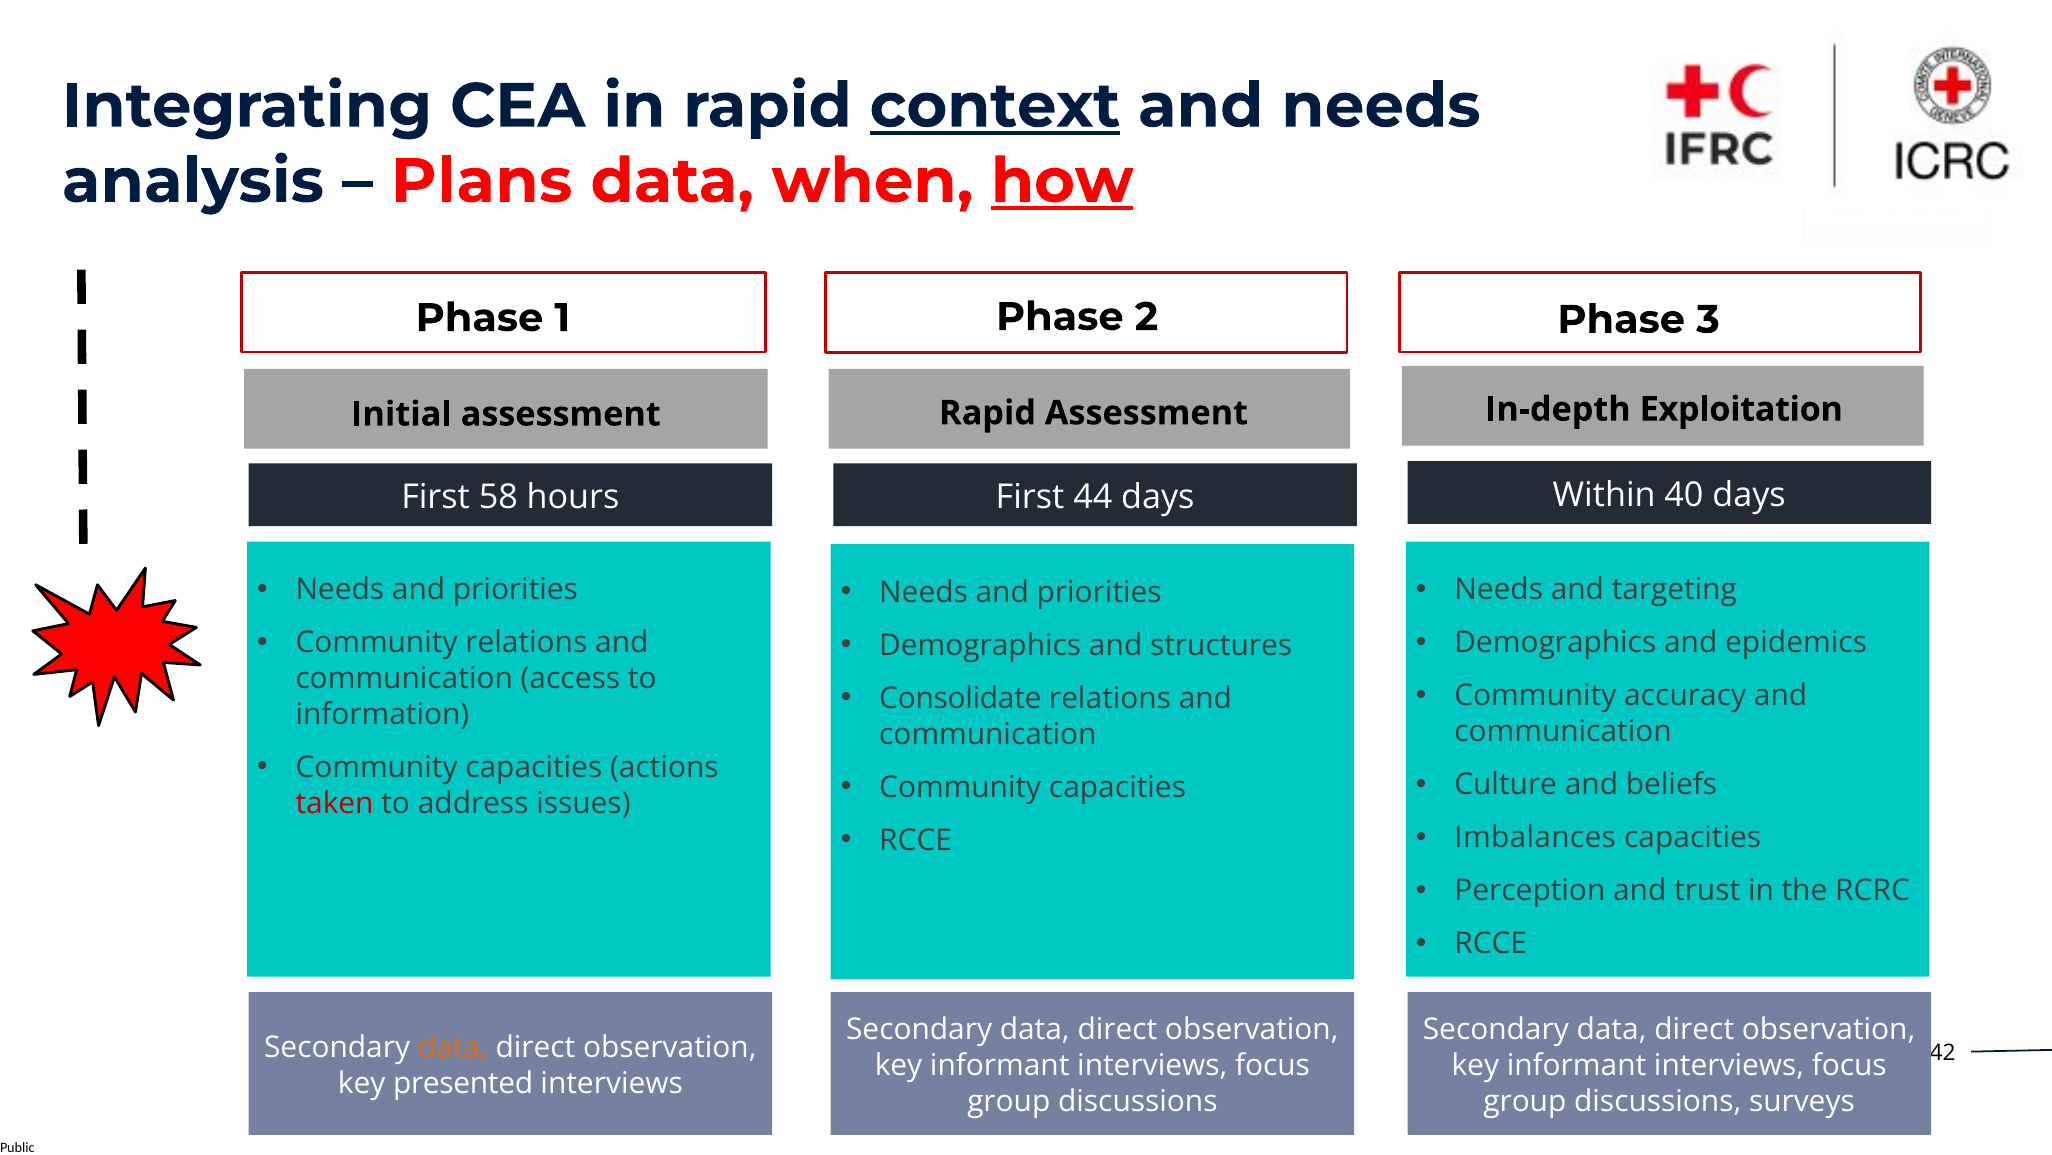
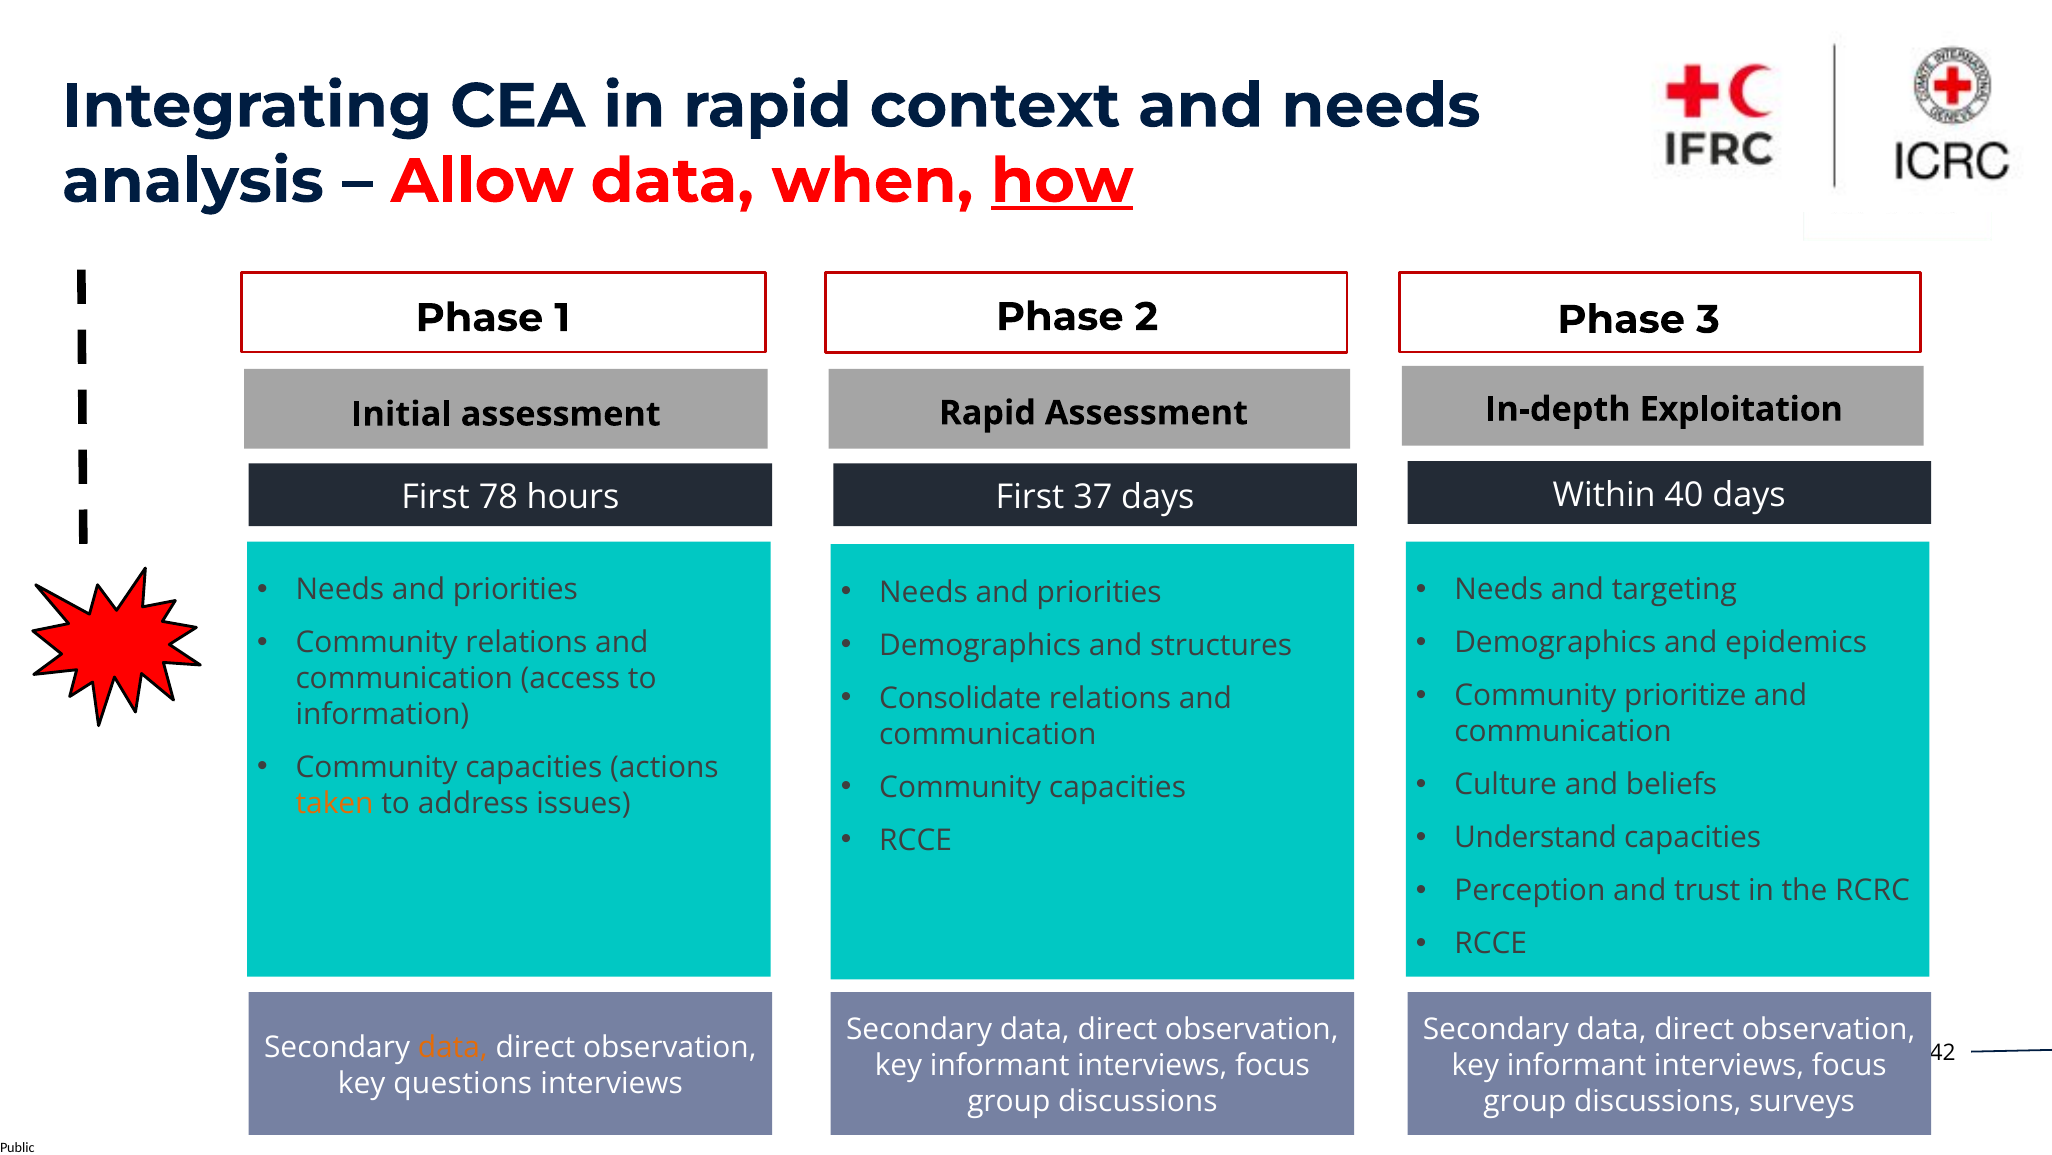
context underline: present -> none (995, 106)
Plans: Plans -> Allow (482, 181)
58: 58 -> 78 (498, 497)
44: 44 -> 37 (1093, 497)
accuracy: accuracy -> prioritize (1685, 696)
taken colour: red -> orange (335, 803)
Imbalances: Imbalances -> Understand (1536, 837)
presented: presented -> questions (463, 1083)
